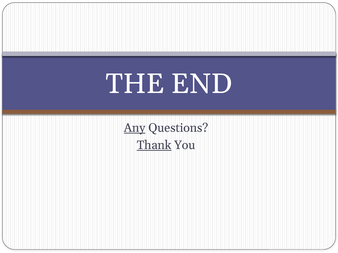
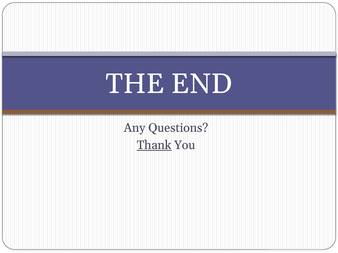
Any underline: present -> none (135, 128)
